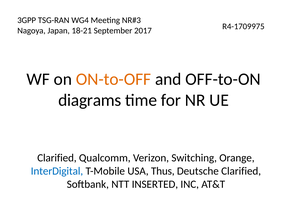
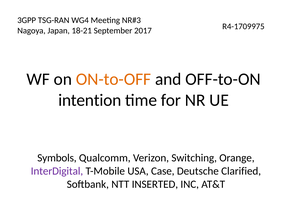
diagrams: diagrams -> intention (90, 100)
Clarified: Clarified -> Symbols (57, 157)
InterDigital colour: blue -> purple (57, 170)
Thus: Thus -> Case (163, 170)
